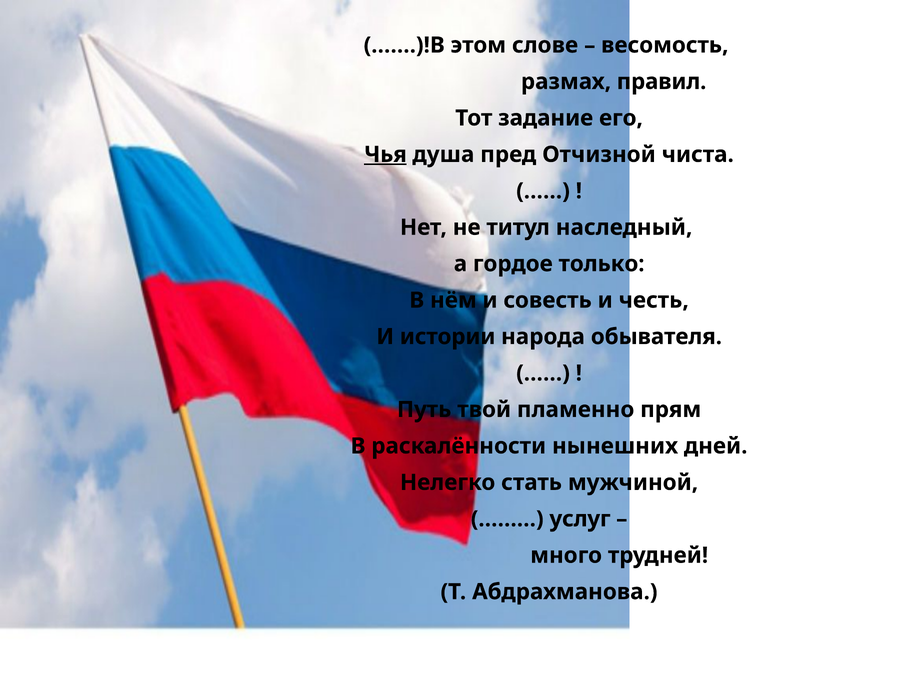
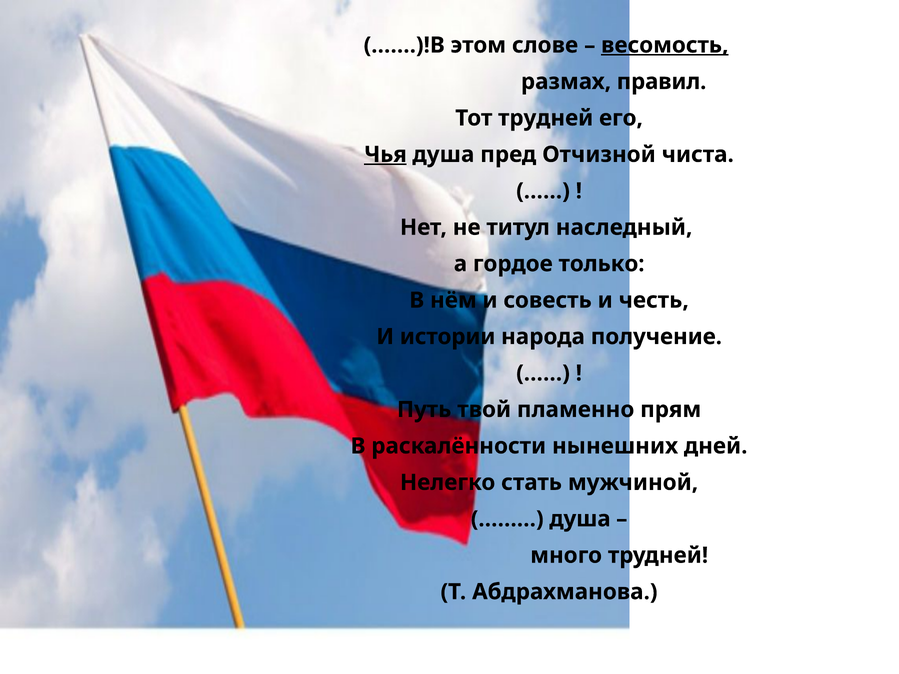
весомость underline: none -> present (665, 45)
Тот задание: задание -> трудней (546, 118)
обывателя: обывателя -> получение (656, 337)
услуг: услуг -> душа (580, 519)
